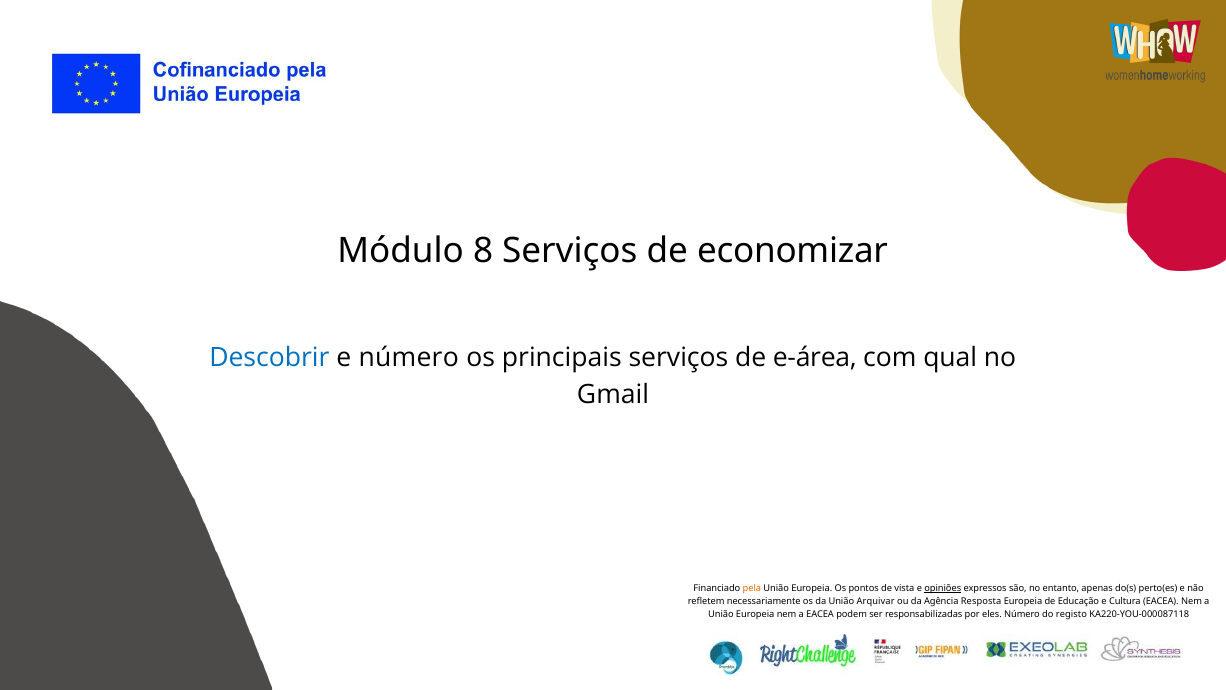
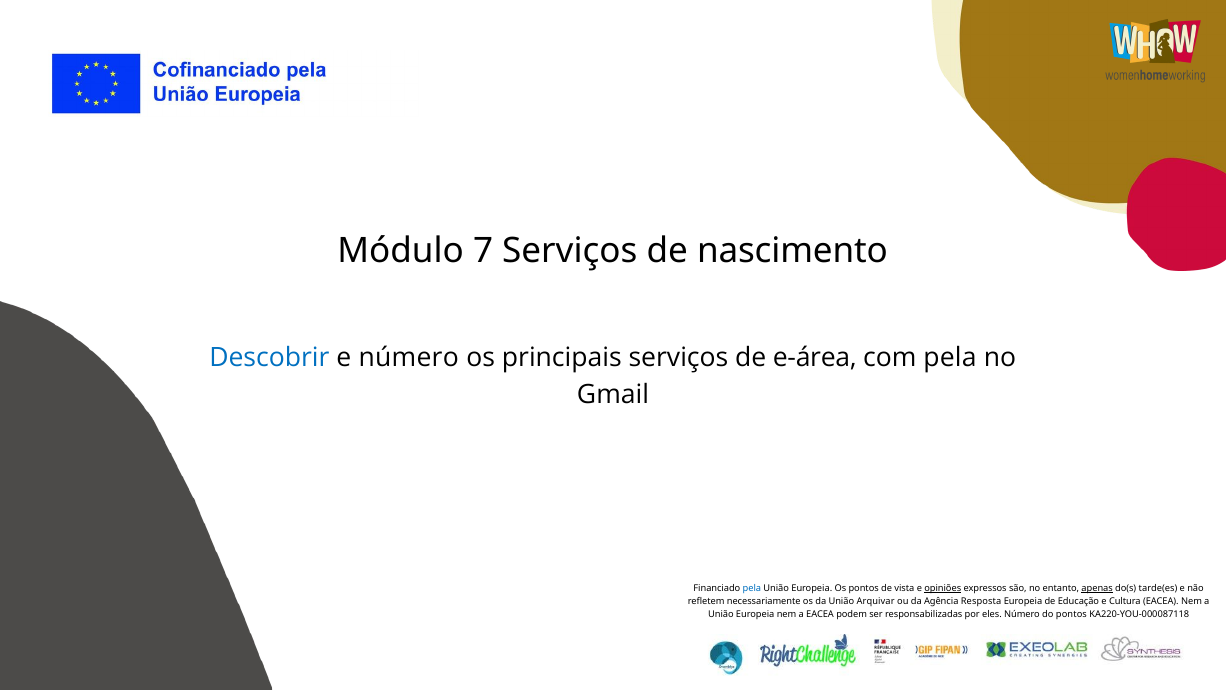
8: 8 -> 7 (483, 251)
economizar: economizar -> nascimento (792, 251)
com qual: qual -> pela (950, 357)
pela colour: orange -> blue (752, 588)
apenas underline: none -> present (1097, 588)
perto(es: perto(es -> tarde(es (1158, 588)
do registo: registo -> pontos (1071, 614)
